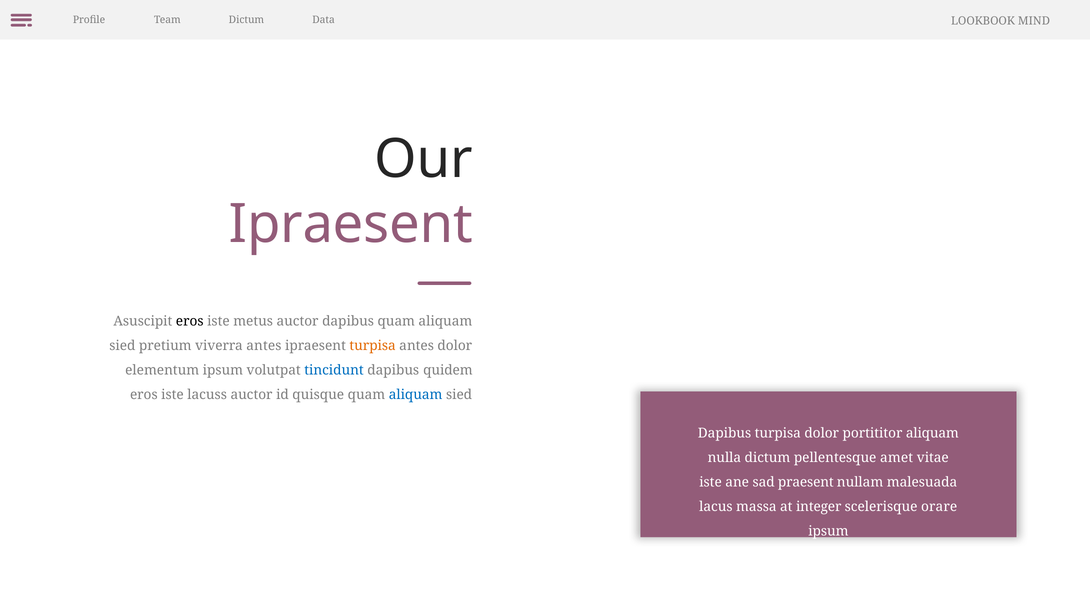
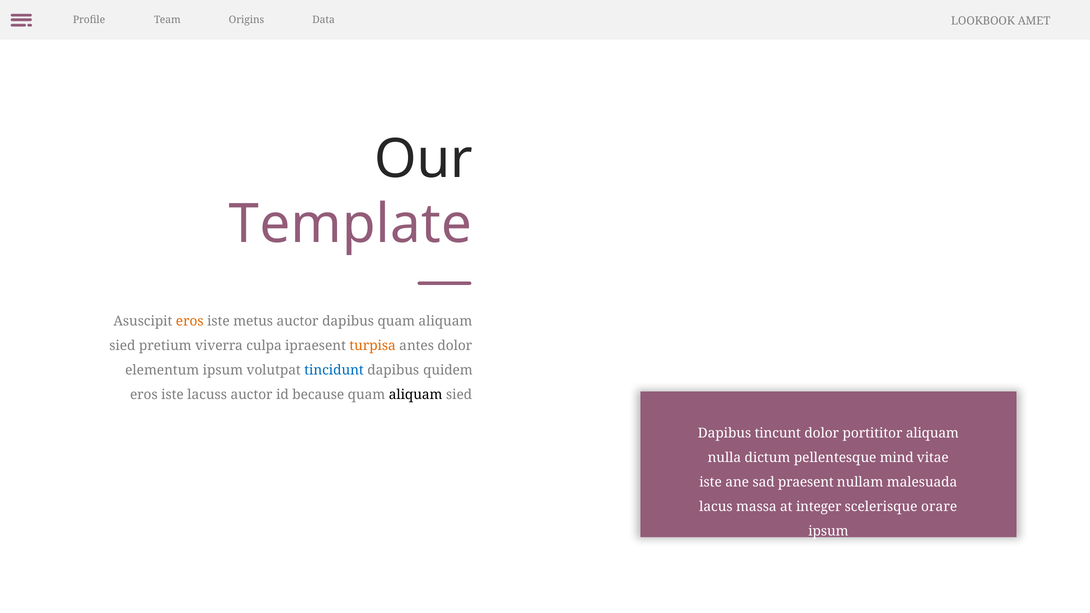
Team Dictum: Dictum -> Origins (246, 20)
MIND: MIND -> AMET (1034, 21)
Ipraesent: Ipraesent -> Template (351, 224)
eros colour: black -> orange (190, 321)
viverra antes: antes -> culpa (264, 346)
quisque: quisque -> because (318, 395)
aliquam colour: blue -> black (416, 395)
Dapibus turpisa: turpisa -> tincunt (778, 433)
amet: amet -> mind (897, 458)
